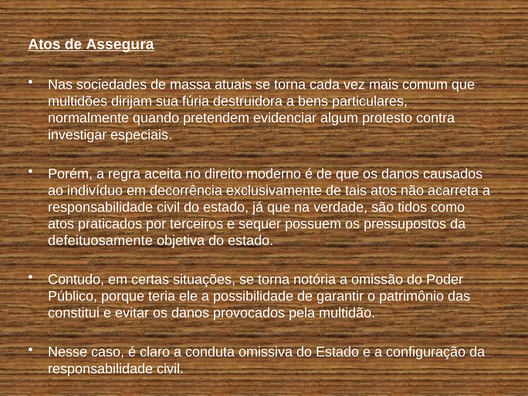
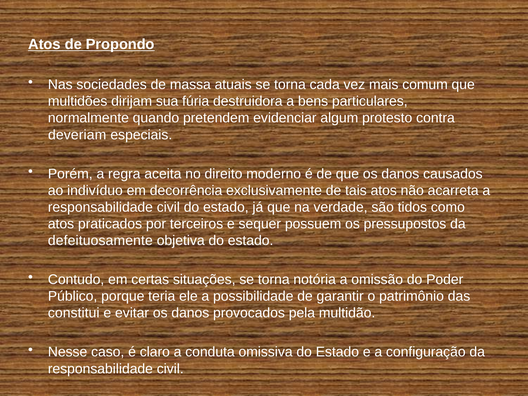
Assegura: Assegura -> Propondo (120, 44)
investigar: investigar -> deveriam (77, 135)
